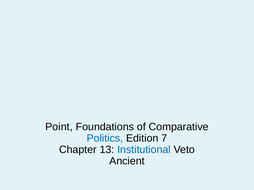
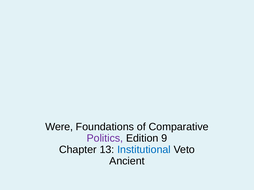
Point: Point -> Were (59, 127)
Politics colour: blue -> purple (105, 139)
7: 7 -> 9 (164, 139)
